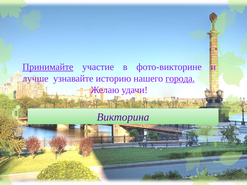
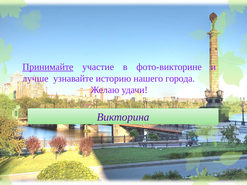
города underline: present -> none (180, 79)
